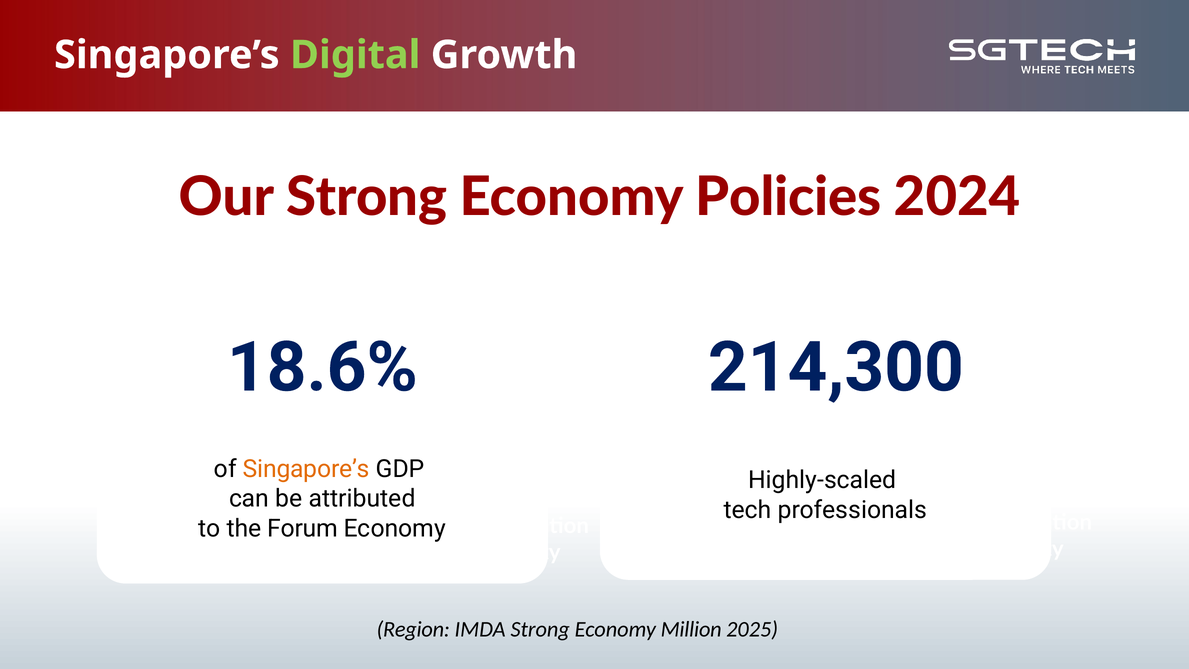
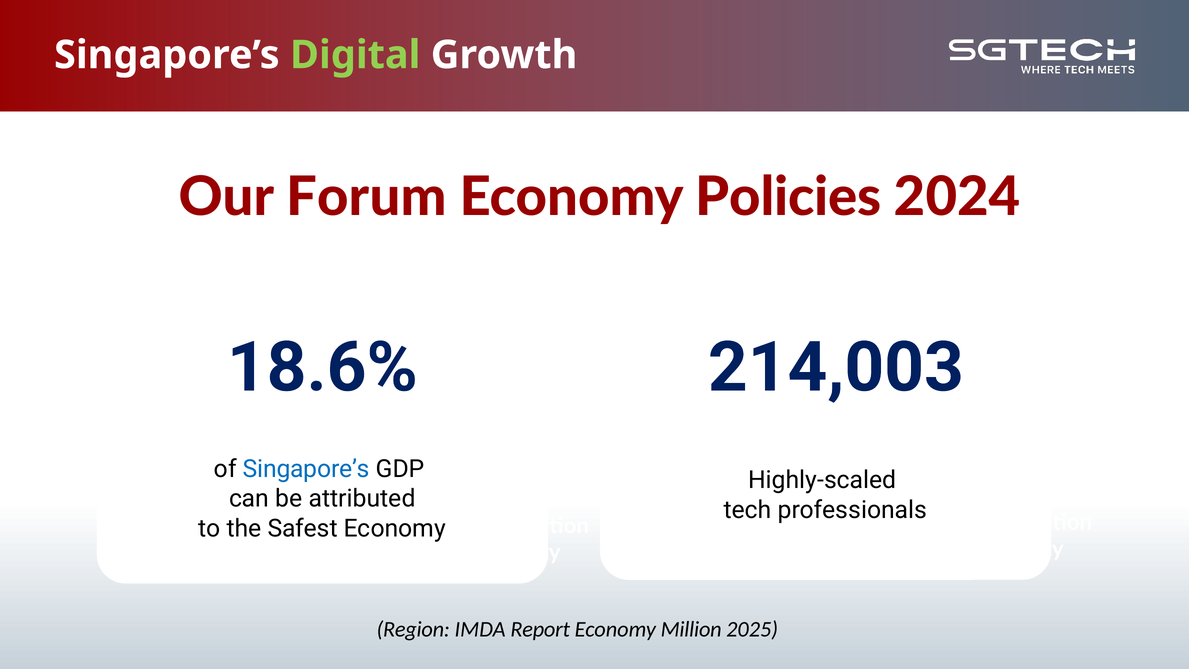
Our Strong: Strong -> Forum (366, 197)
214,300: 214,300 -> 214,003 (836, 368)
Singapore’s colour: orange -> blue (306, 469)
Forum: Forum -> Safest (303, 528)
IMDA Strong: Strong -> Report (540, 629)
